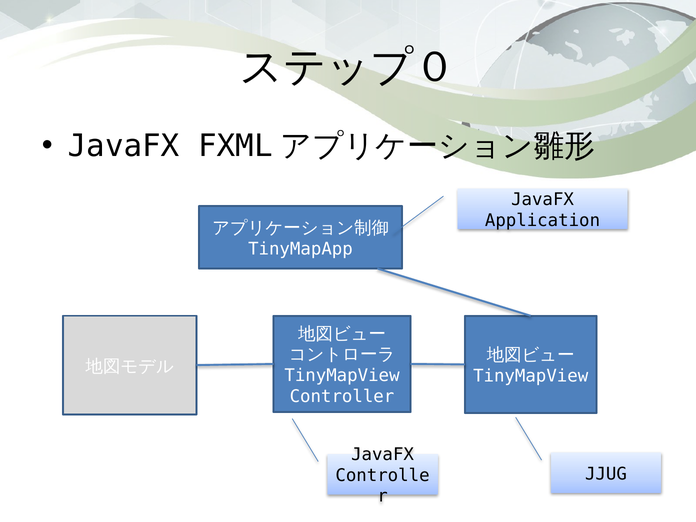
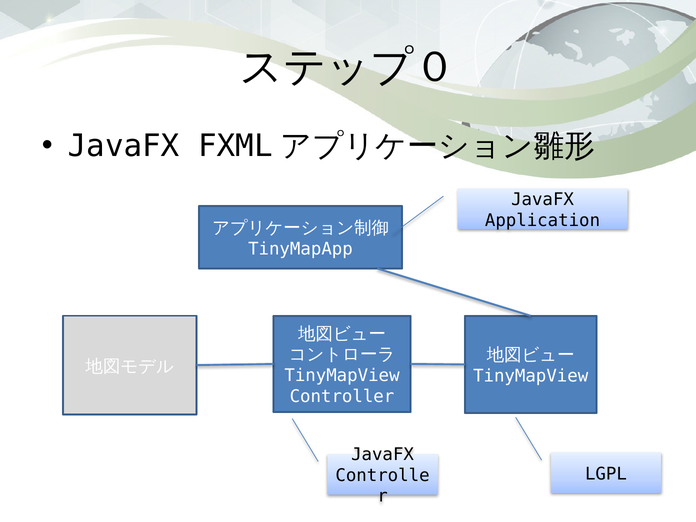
JJUG: JJUG -> LGPL (606, 474)
